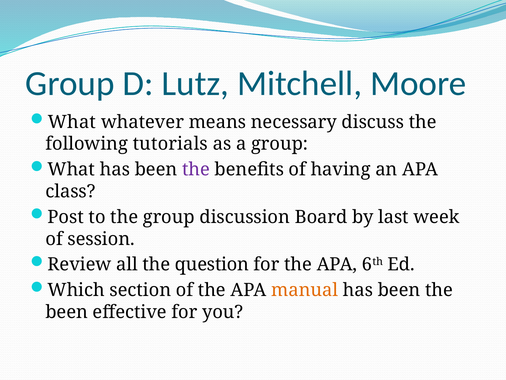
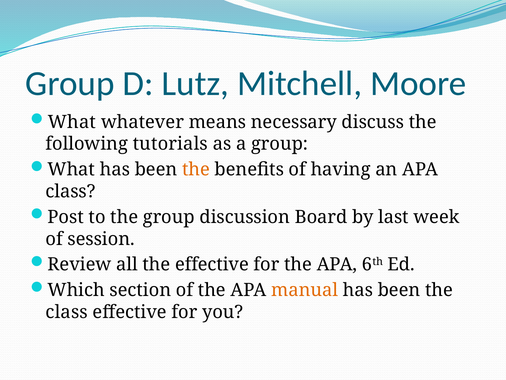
the colour: purple -> orange (196, 169)
the question: question -> effective (212, 264)
been: been -> class (67, 312)
